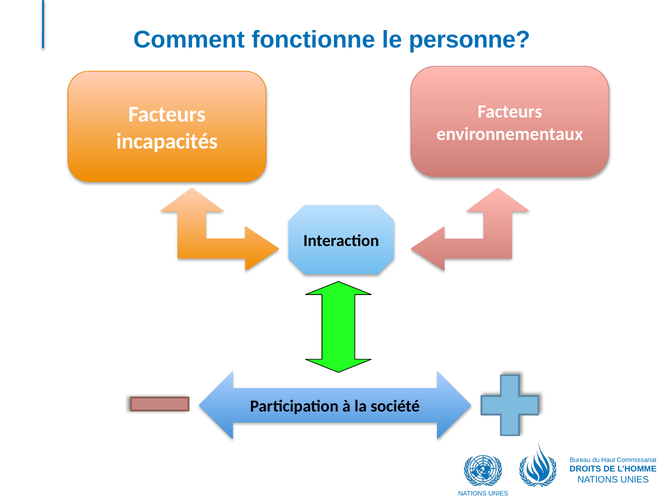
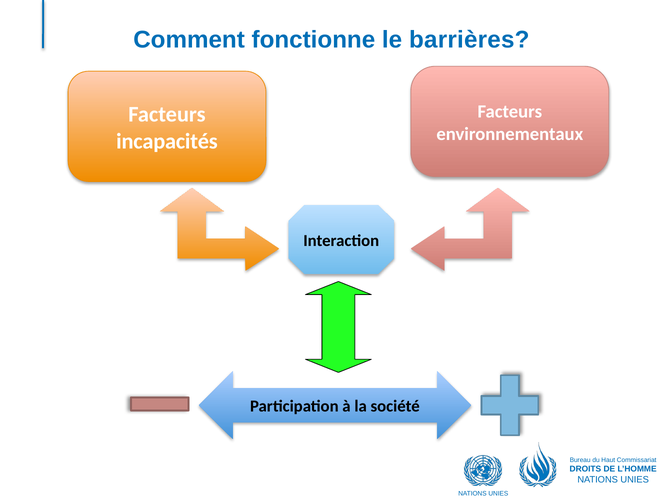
personne: personne -> barrières (469, 40)
